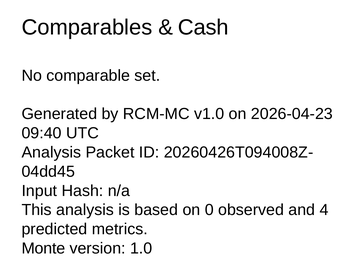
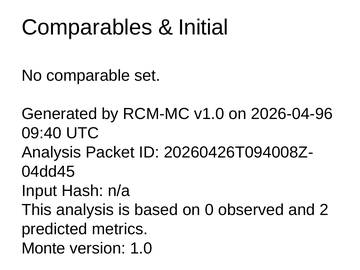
Cash: Cash -> Initial (203, 27)
2026-04-23: 2026-04-23 -> 2026-04-96 (292, 114)
4: 4 -> 2 (324, 210)
